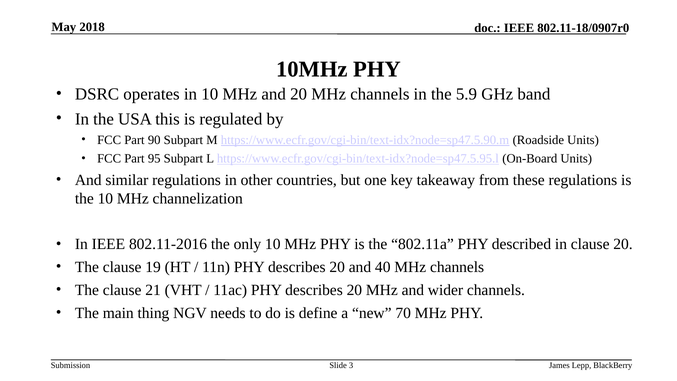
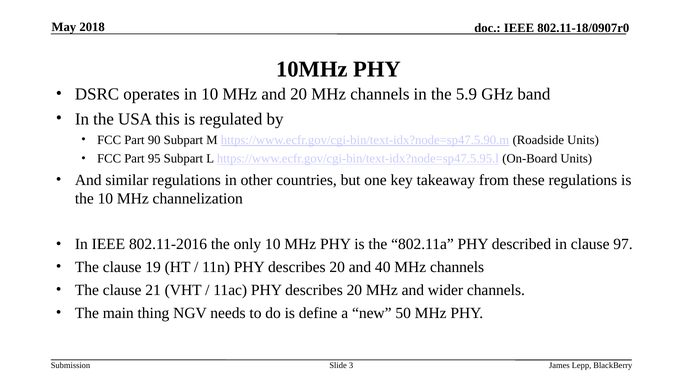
clause 20: 20 -> 97 (623, 244)
70: 70 -> 50 (403, 313)
